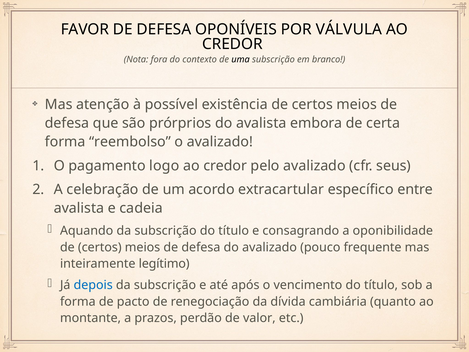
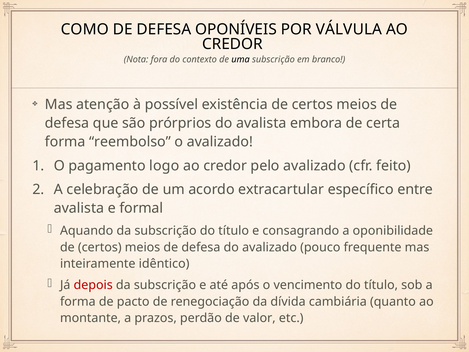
FAVOR: FAVOR -> COMO (85, 29)
seus: seus -> feito (394, 166)
cadeia: cadeia -> formal (141, 208)
legítimo: legítimo -> idêntico (164, 264)
depois colour: blue -> red (93, 285)
